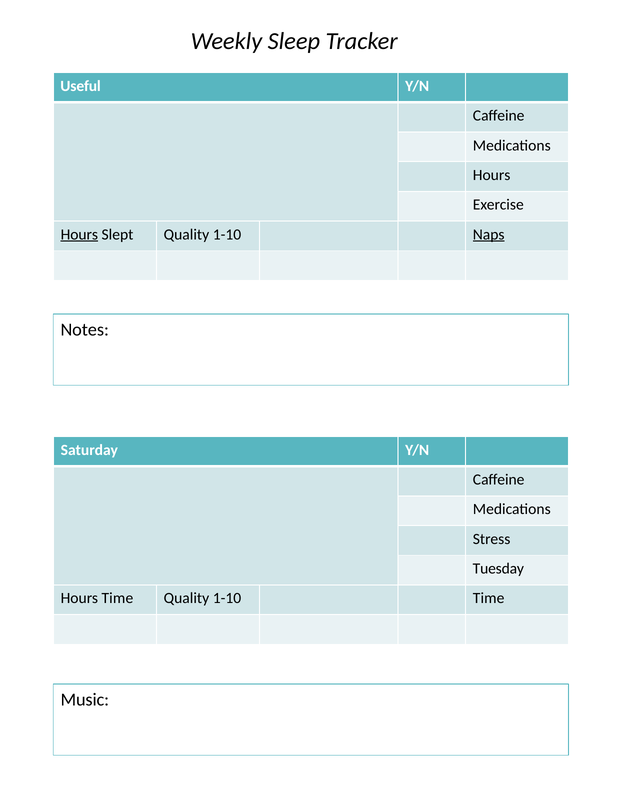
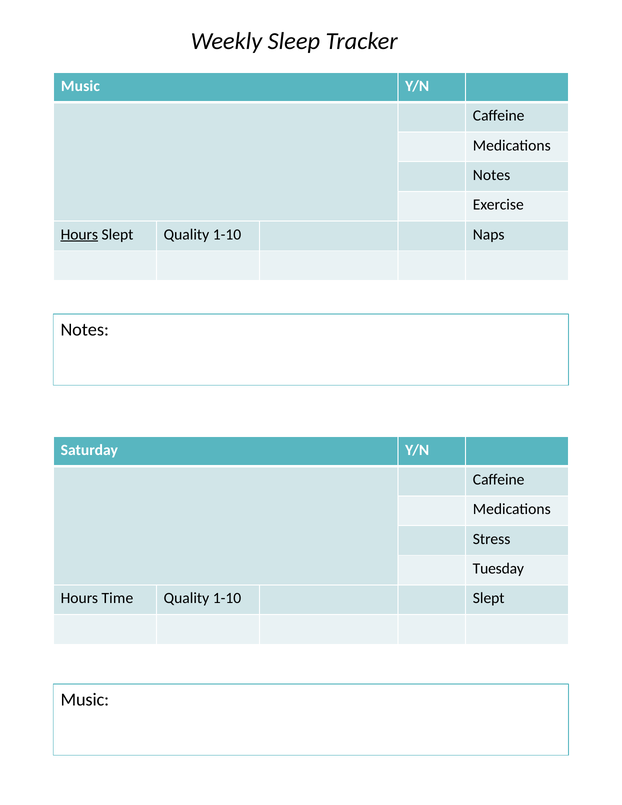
Useful: Useful -> Music (80, 86)
Hours: Hours -> Notes (492, 175)
Naps underline: present -> none (489, 234)
1-10 Time: Time -> Slept (489, 598)
